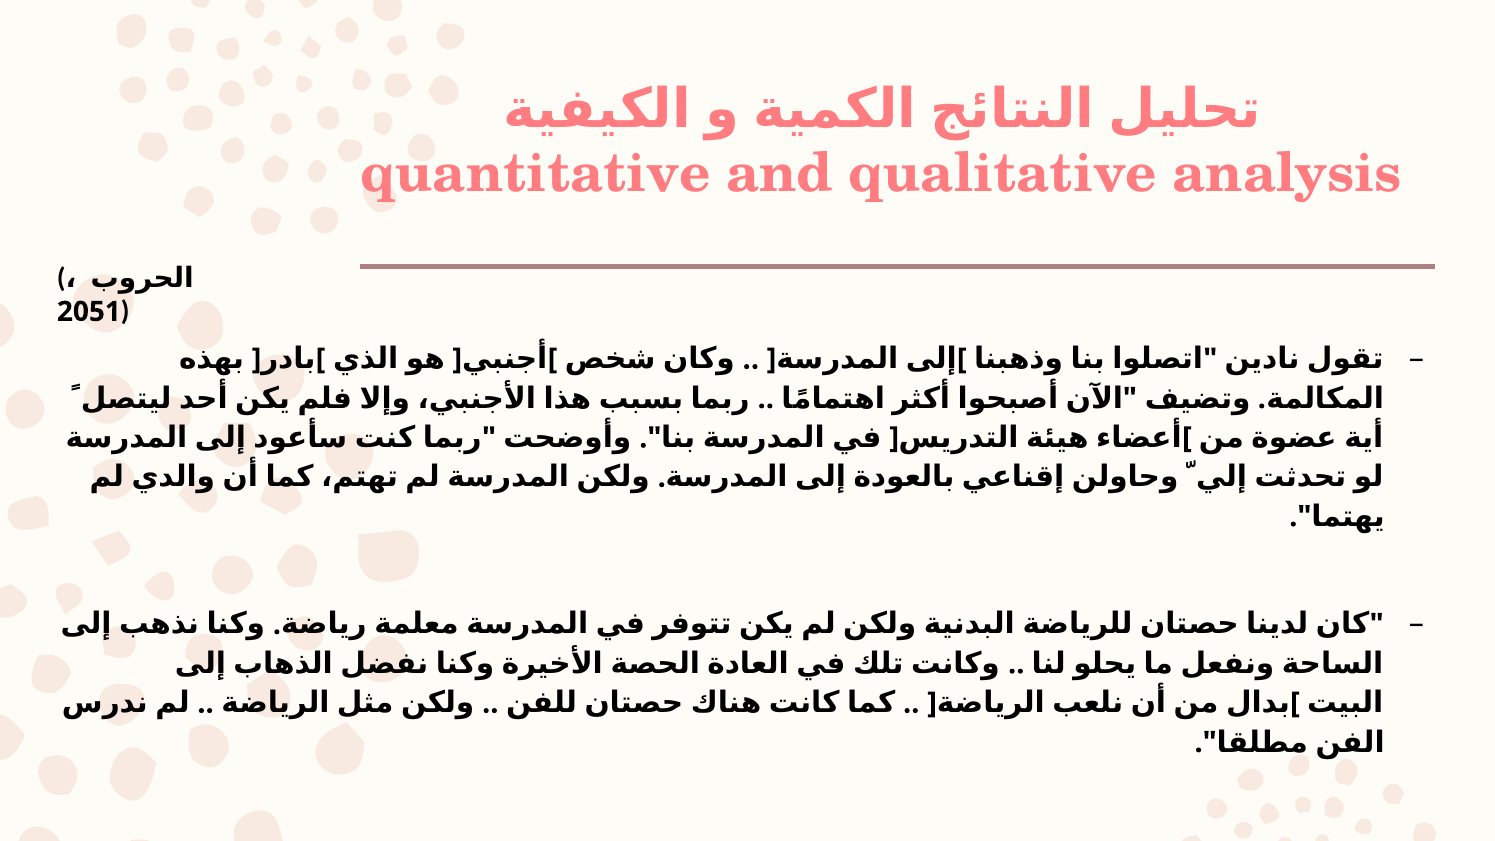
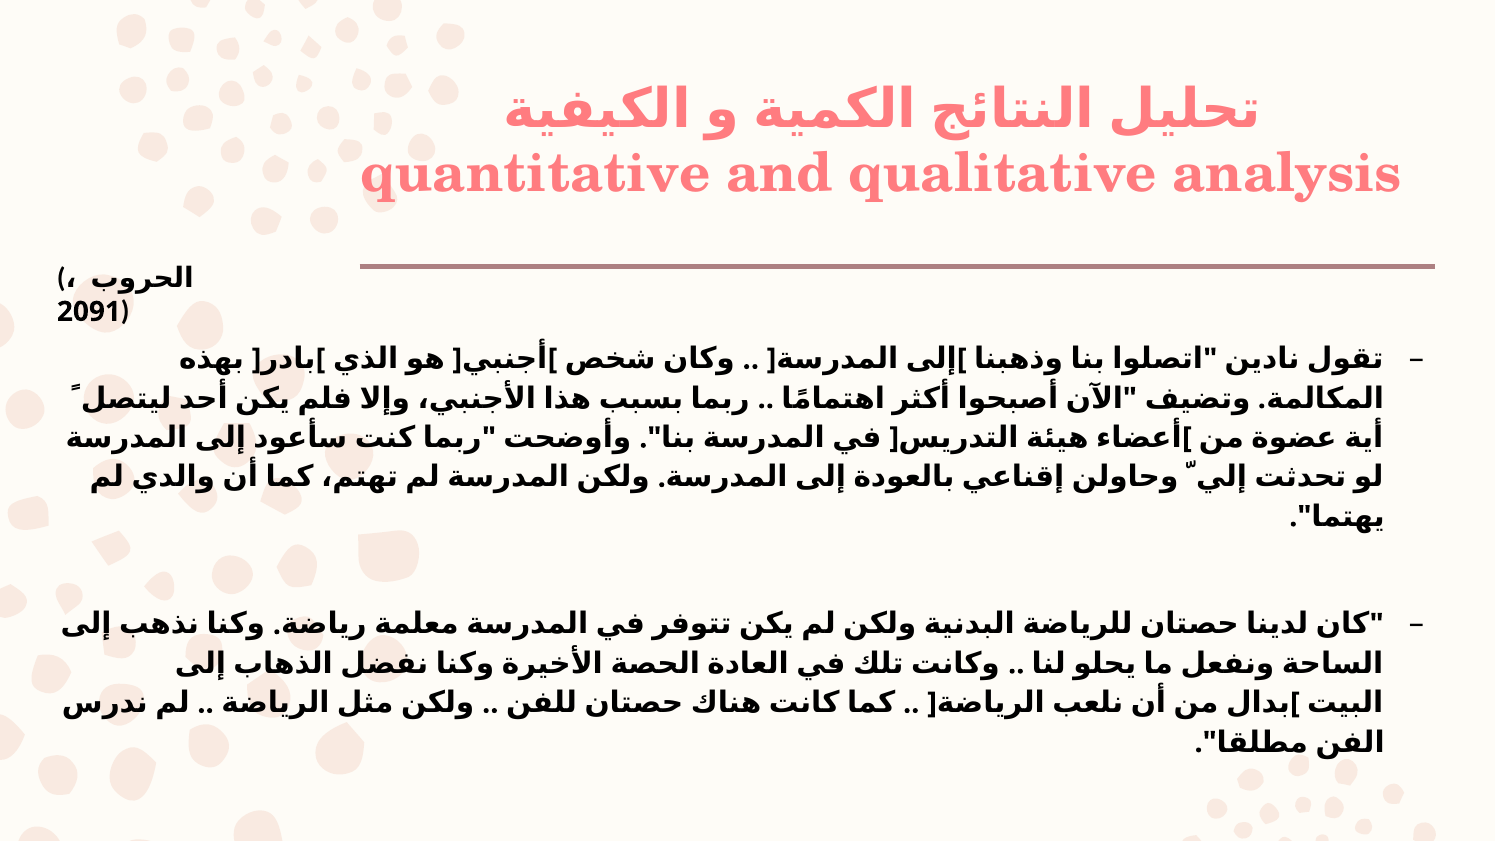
2051: 2051 -> 2091 (89, 312)
